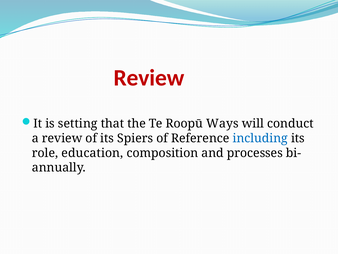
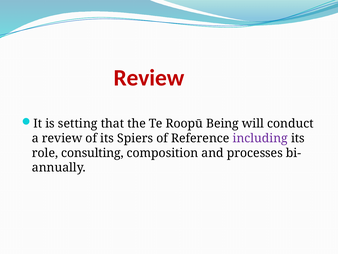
Ways: Ways -> Being (222, 123)
including colour: blue -> purple (260, 138)
education: education -> consulting (92, 153)
